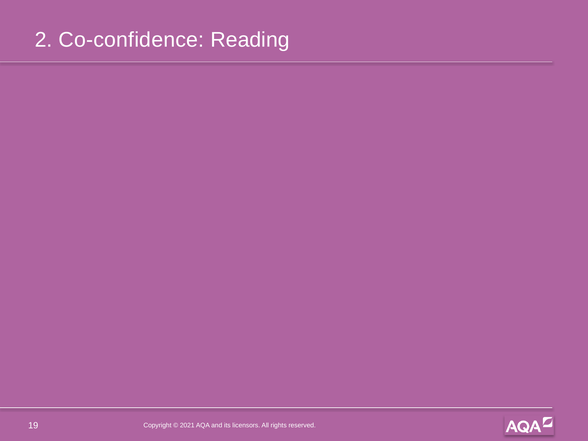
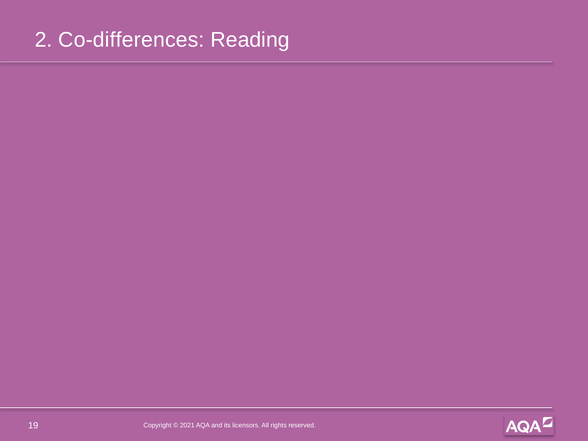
Co-confidence: Co-confidence -> Co-differences (131, 40)
